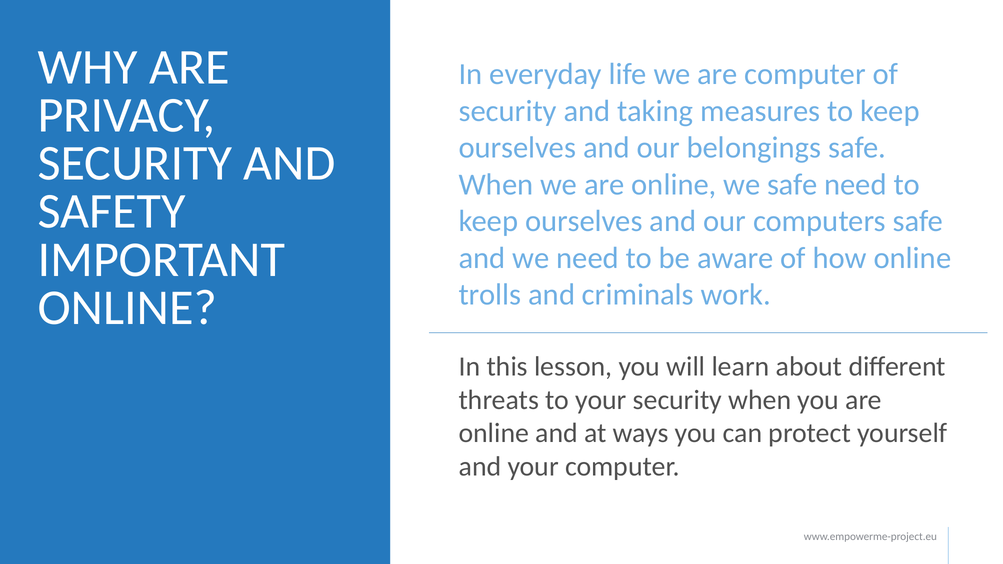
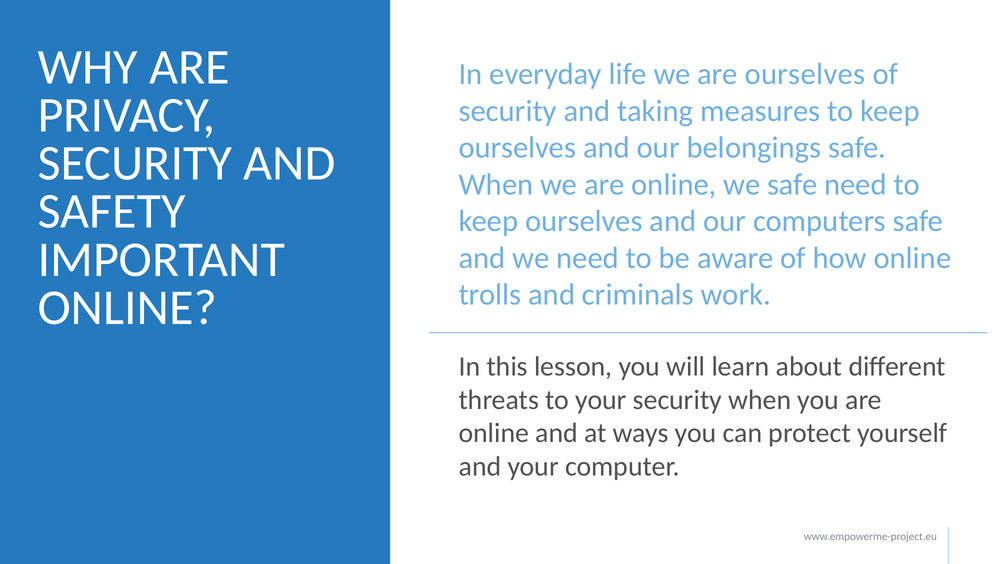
are computer: computer -> ourselves (805, 74)
